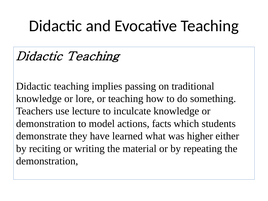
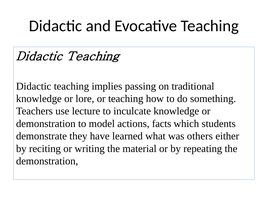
higher: higher -> others (200, 136)
